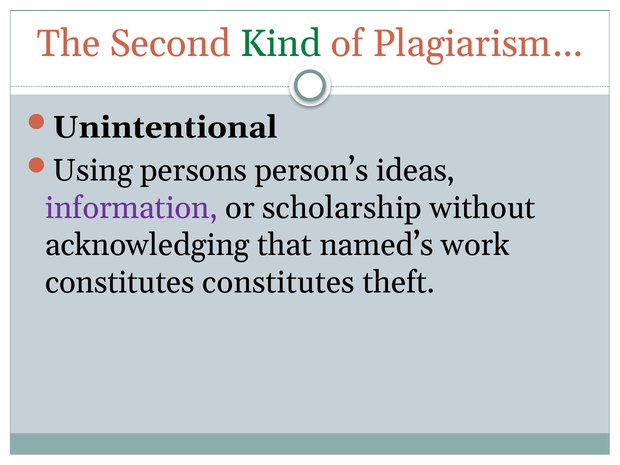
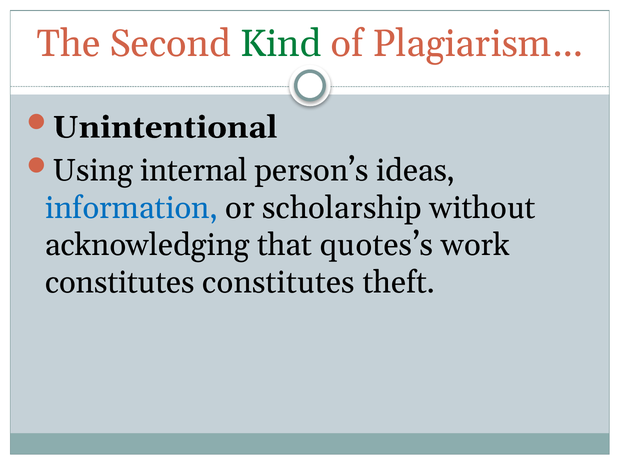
persons: persons -> internal (194, 171)
information colour: purple -> blue (132, 208)
named’s: named’s -> quotes’s (377, 245)
